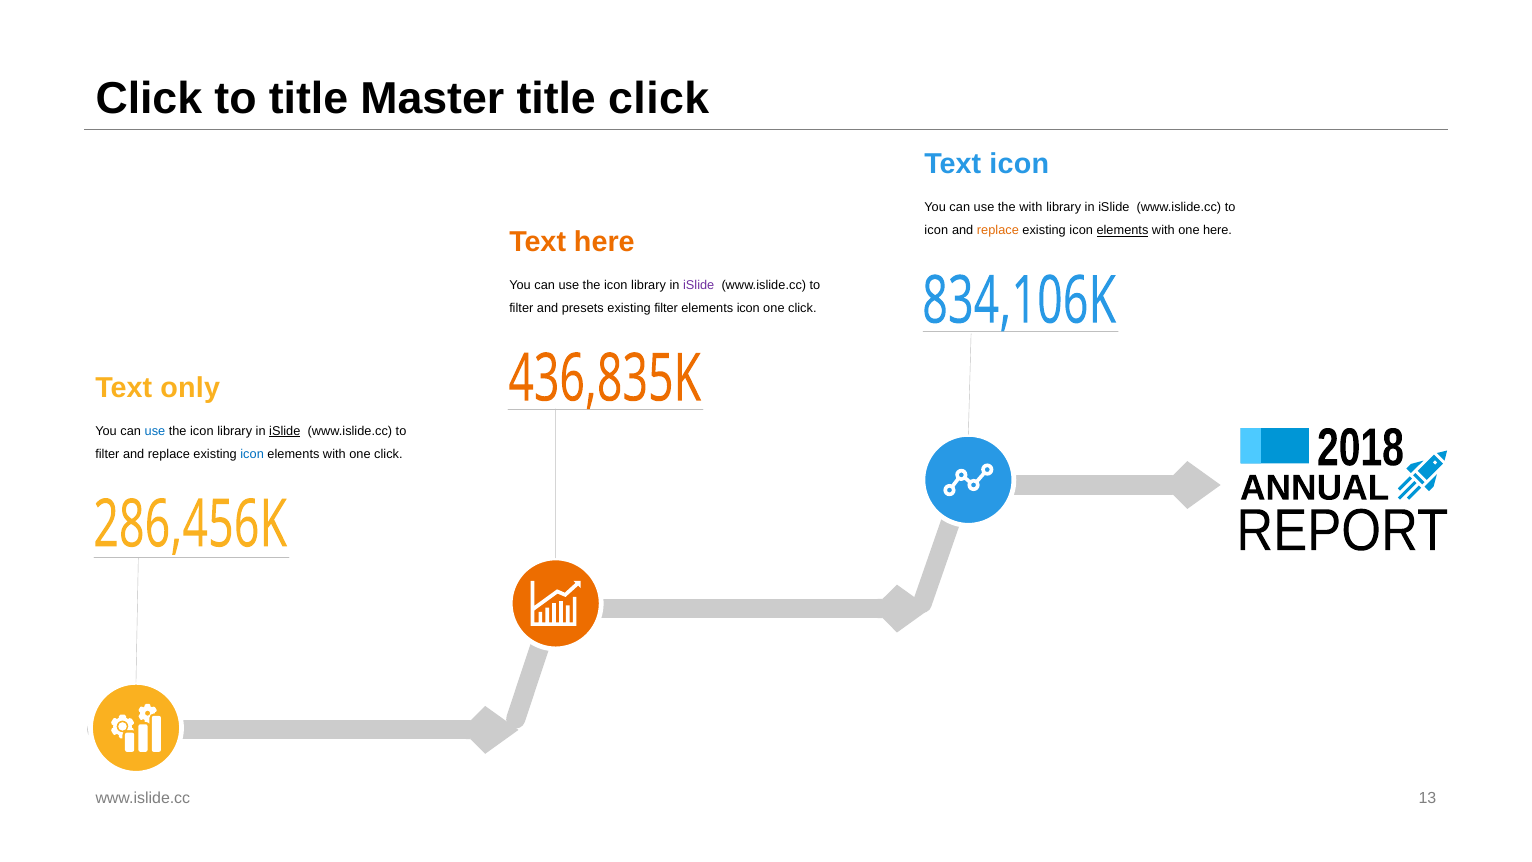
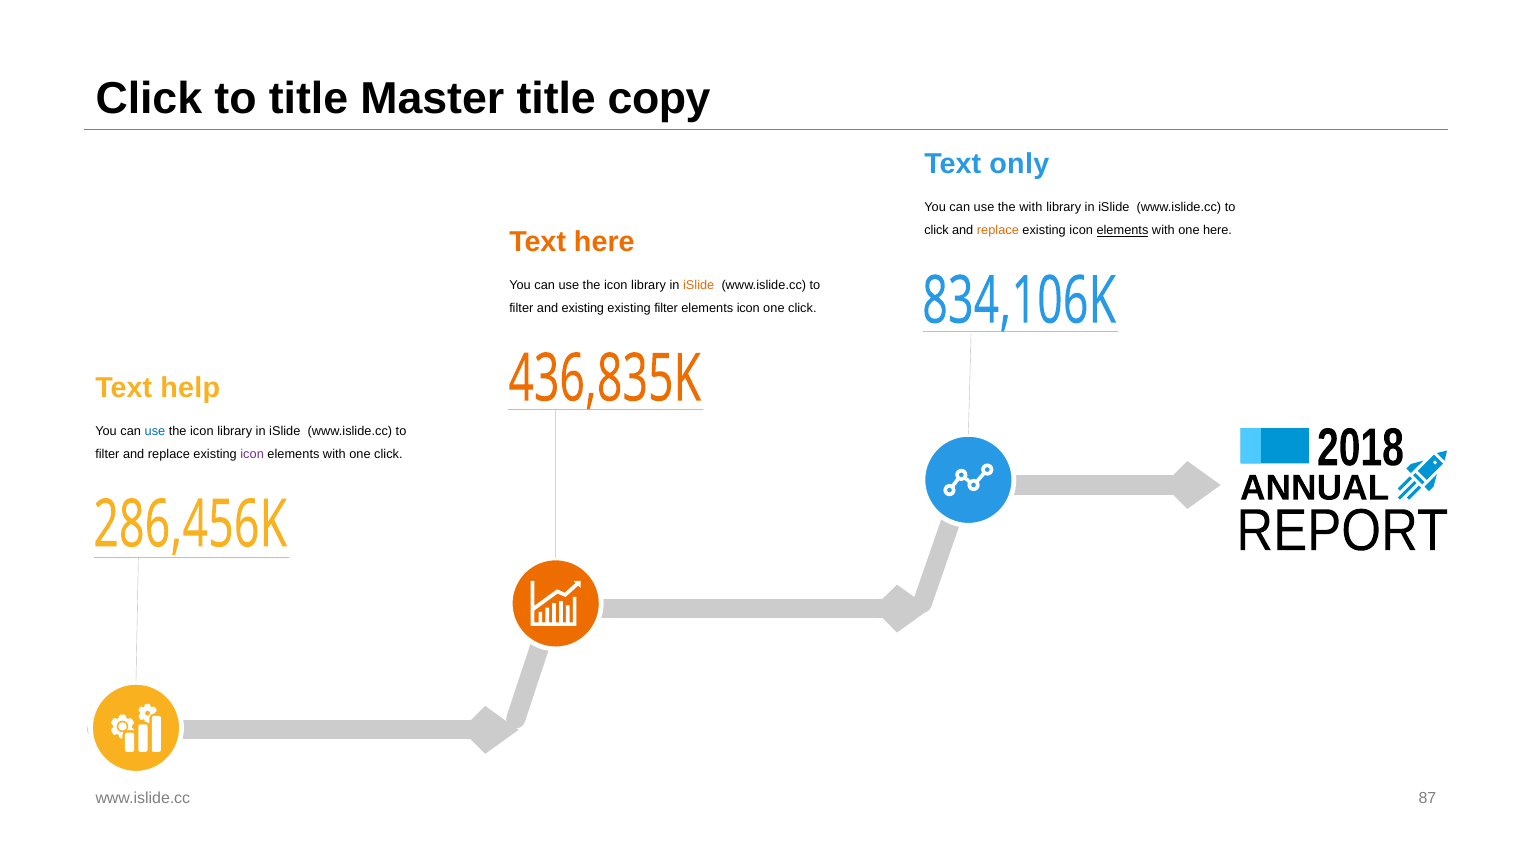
title click: click -> copy (659, 99)
Text icon: icon -> only (1019, 164)
icon: icon -> click (937, 230)
iSlide colour: purple -> orange (699, 285)
and presets: presets -> existing (583, 308)
only: only -> help (190, 388)
iSlide underline: present -> none (285, 431)
icon colour: blue -> purple (252, 454)
13: 13 -> 87 (1427, 798)
